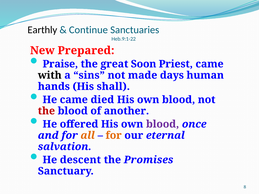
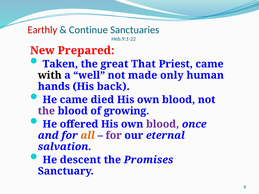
Earthly colour: black -> red (42, 30)
Praise: Praise -> Taken (60, 64)
Soon: Soon -> That (143, 64)
sins: sins -> well (89, 75)
days: days -> only (172, 75)
shall: shall -> back (113, 87)
the colour: red -> purple (46, 111)
another: another -> growing (126, 111)
for colour: orange -> purple (114, 136)
